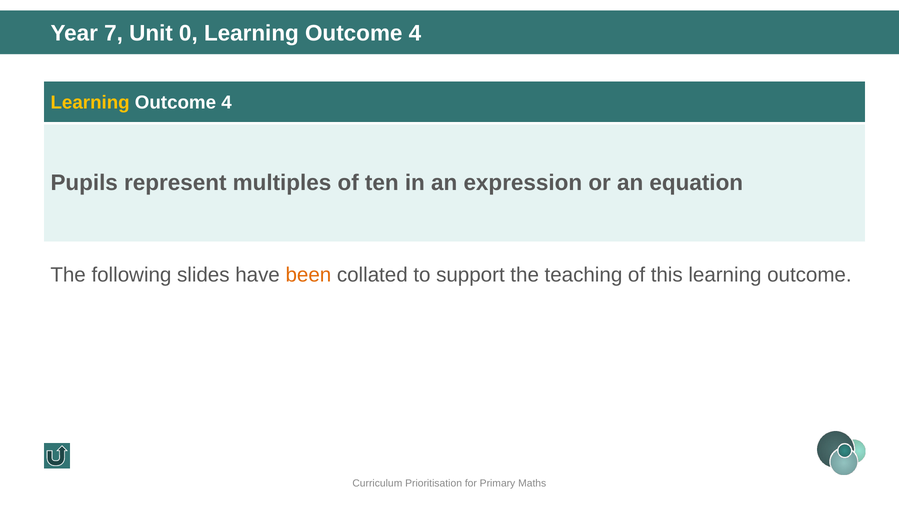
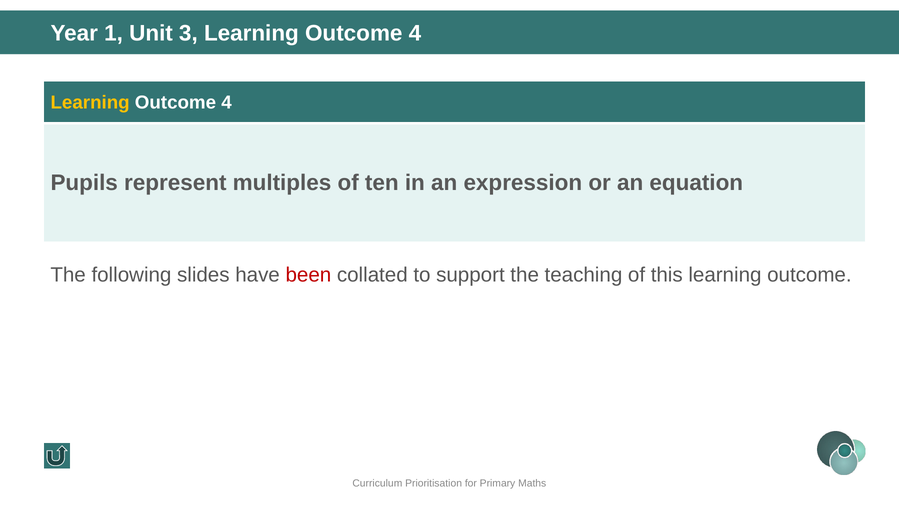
7: 7 -> 1 (114, 34)
0: 0 -> 3 (188, 34)
been colour: orange -> red (308, 275)
